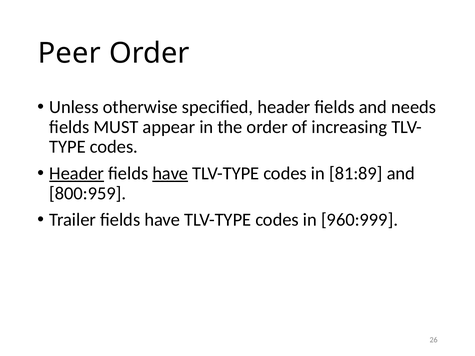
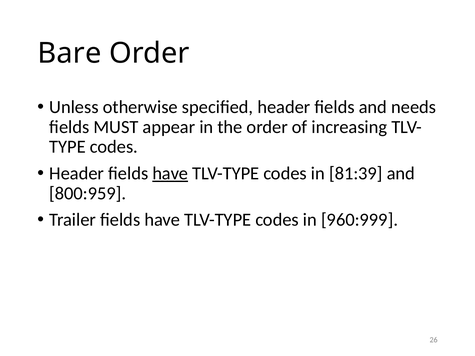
Peer: Peer -> Bare (69, 53)
Header underline: present -> none (77, 174)
81:89: 81:89 -> 81:39 (356, 174)
